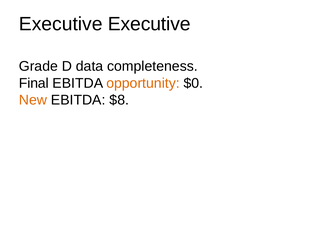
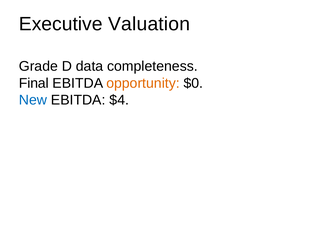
Executive Executive: Executive -> Valuation (149, 24)
New colour: orange -> blue (33, 100)
$8: $8 -> $4 (119, 100)
